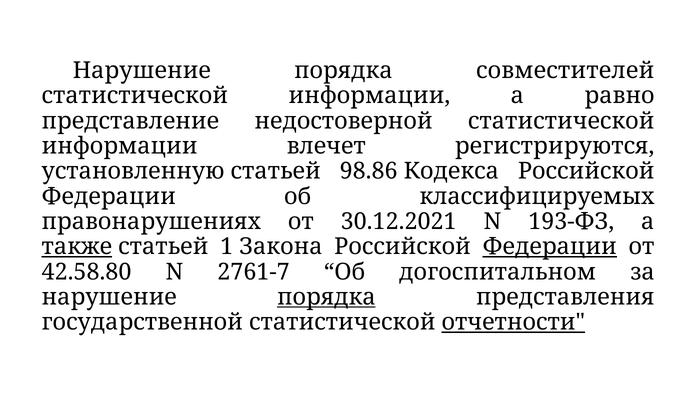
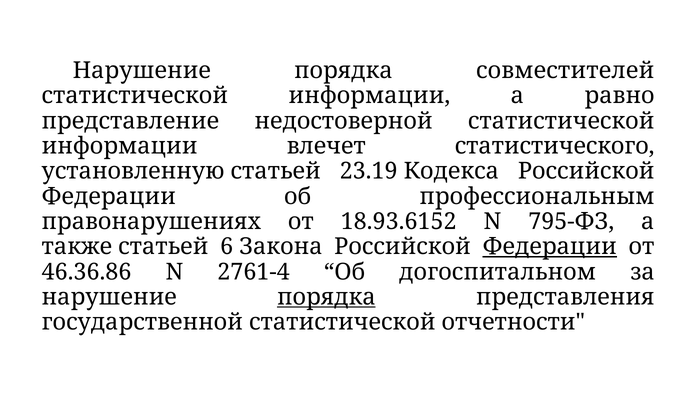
регистрируются: регистрируются -> статистического (555, 146)
98.86: 98.86 -> 23.19 (369, 171)
классифицируемых: классифицируемых -> профессиональным (537, 196)
30.12.2021: 30.12.2021 -> 18.93.6152 (399, 222)
193-ФЗ: 193-ФЗ -> 795-ФЗ (571, 222)
также underline: present -> none (77, 247)
1: 1 -> 6 (227, 247)
42.58.80: 42.58.80 -> 46.36.86 (87, 272)
2761-7: 2761-7 -> 2761-4 (254, 272)
отчетности underline: present -> none (513, 322)
